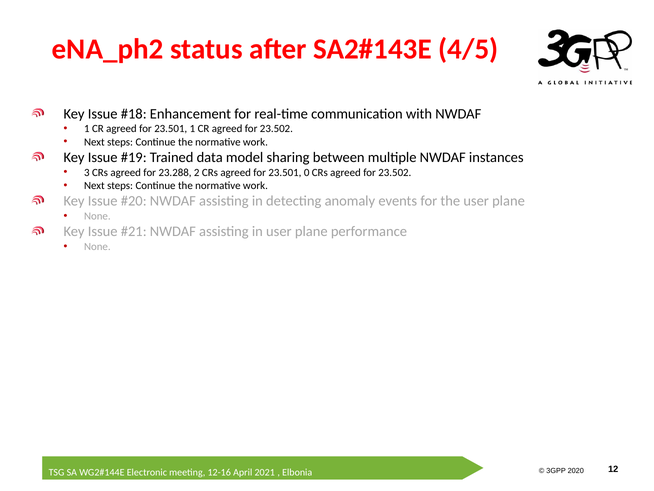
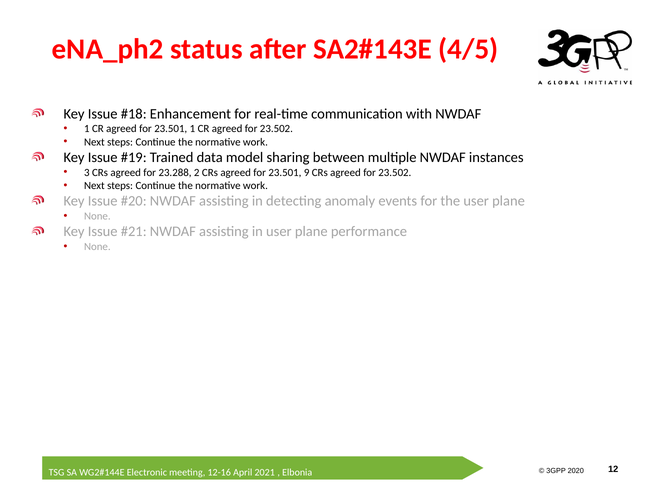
0: 0 -> 9 (307, 172)
